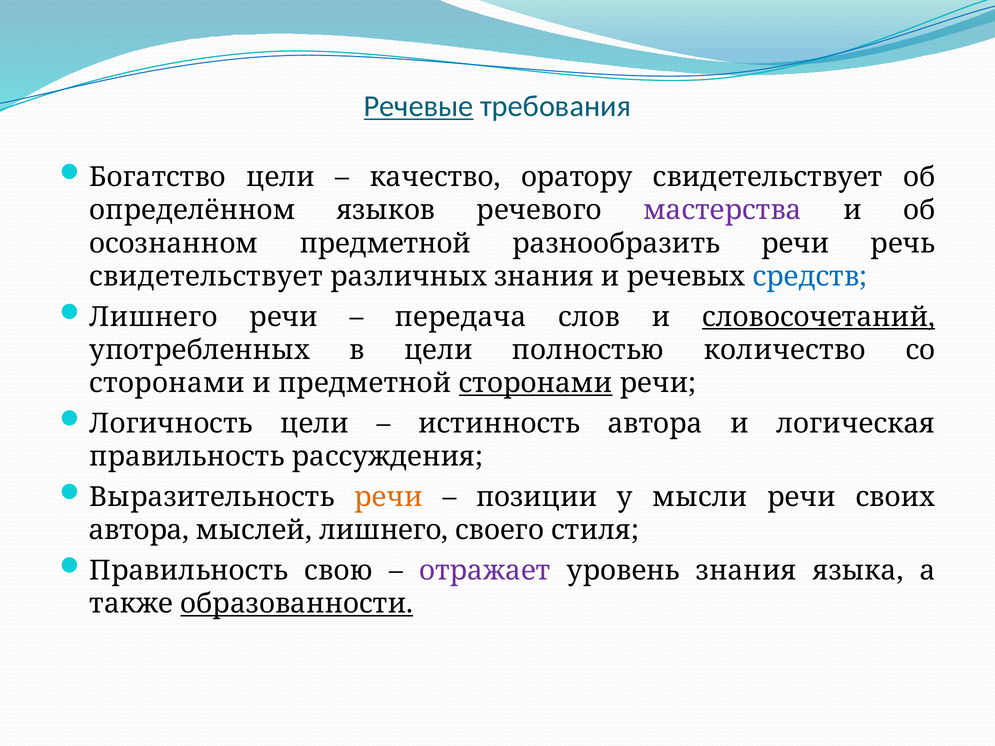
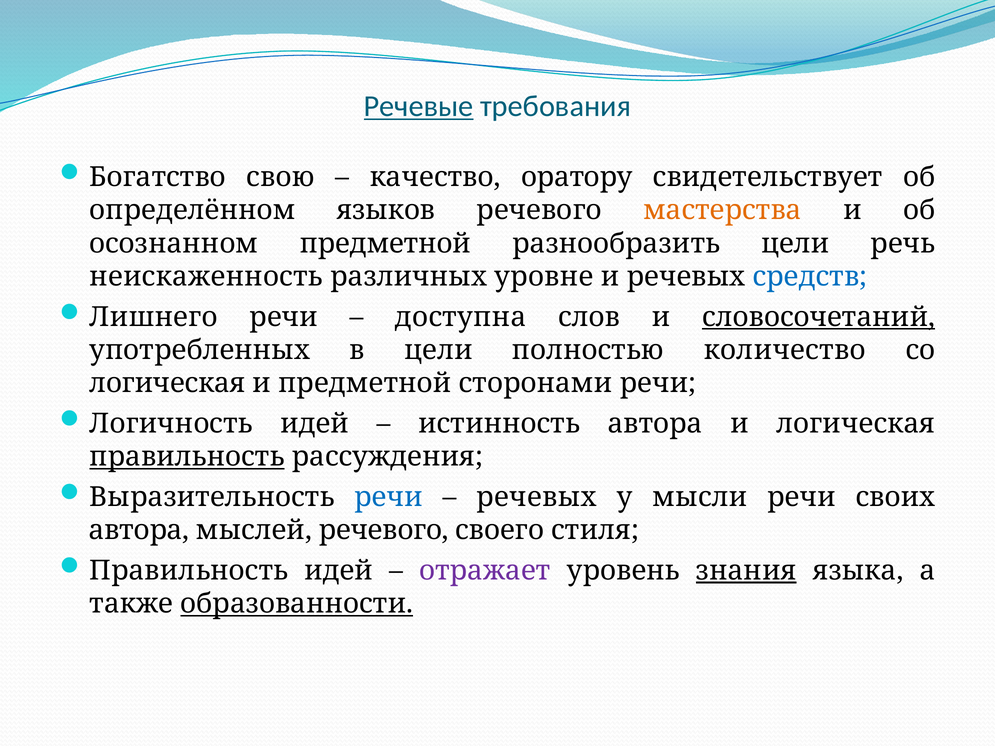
Богатство цели: цели -> свою (281, 177)
мастерства colour: purple -> orange (722, 210)
разнообразить речи: речи -> цели (795, 244)
свидетельствует: свидетельствует -> неискаженность (206, 277)
различных знания: знания -> уровне (544, 277)
передача: передача -> доступна (461, 317)
сторонами: сторонами -> логическая (167, 383)
сторонами underline: present -> none (536, 383)
Логичность цели: цели -> идей (315, 424)
правильность underline: none -> present (187, 457)
речи colour: orange -> blue (388, 497)
позиции: позиции -> речевых (537, 497)
мыслей лишнего: лишнего -> речевого (384, 530)
Правильность свою: свою -> идей (339, 571)
знания underline: none -> present (746, 571)
